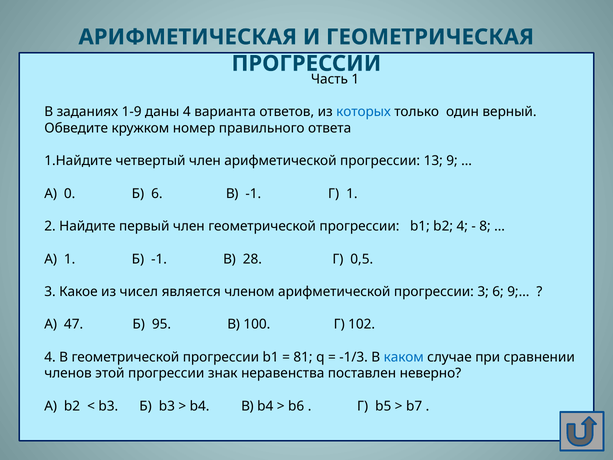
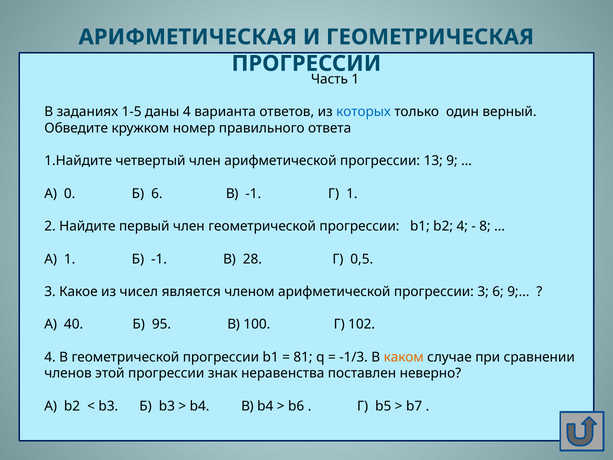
1-9: 1-9 -> 1-5 (132, 112)
47: 47 -> 40 (74, 324)
каком colour: blue -> orange (404, 357)
